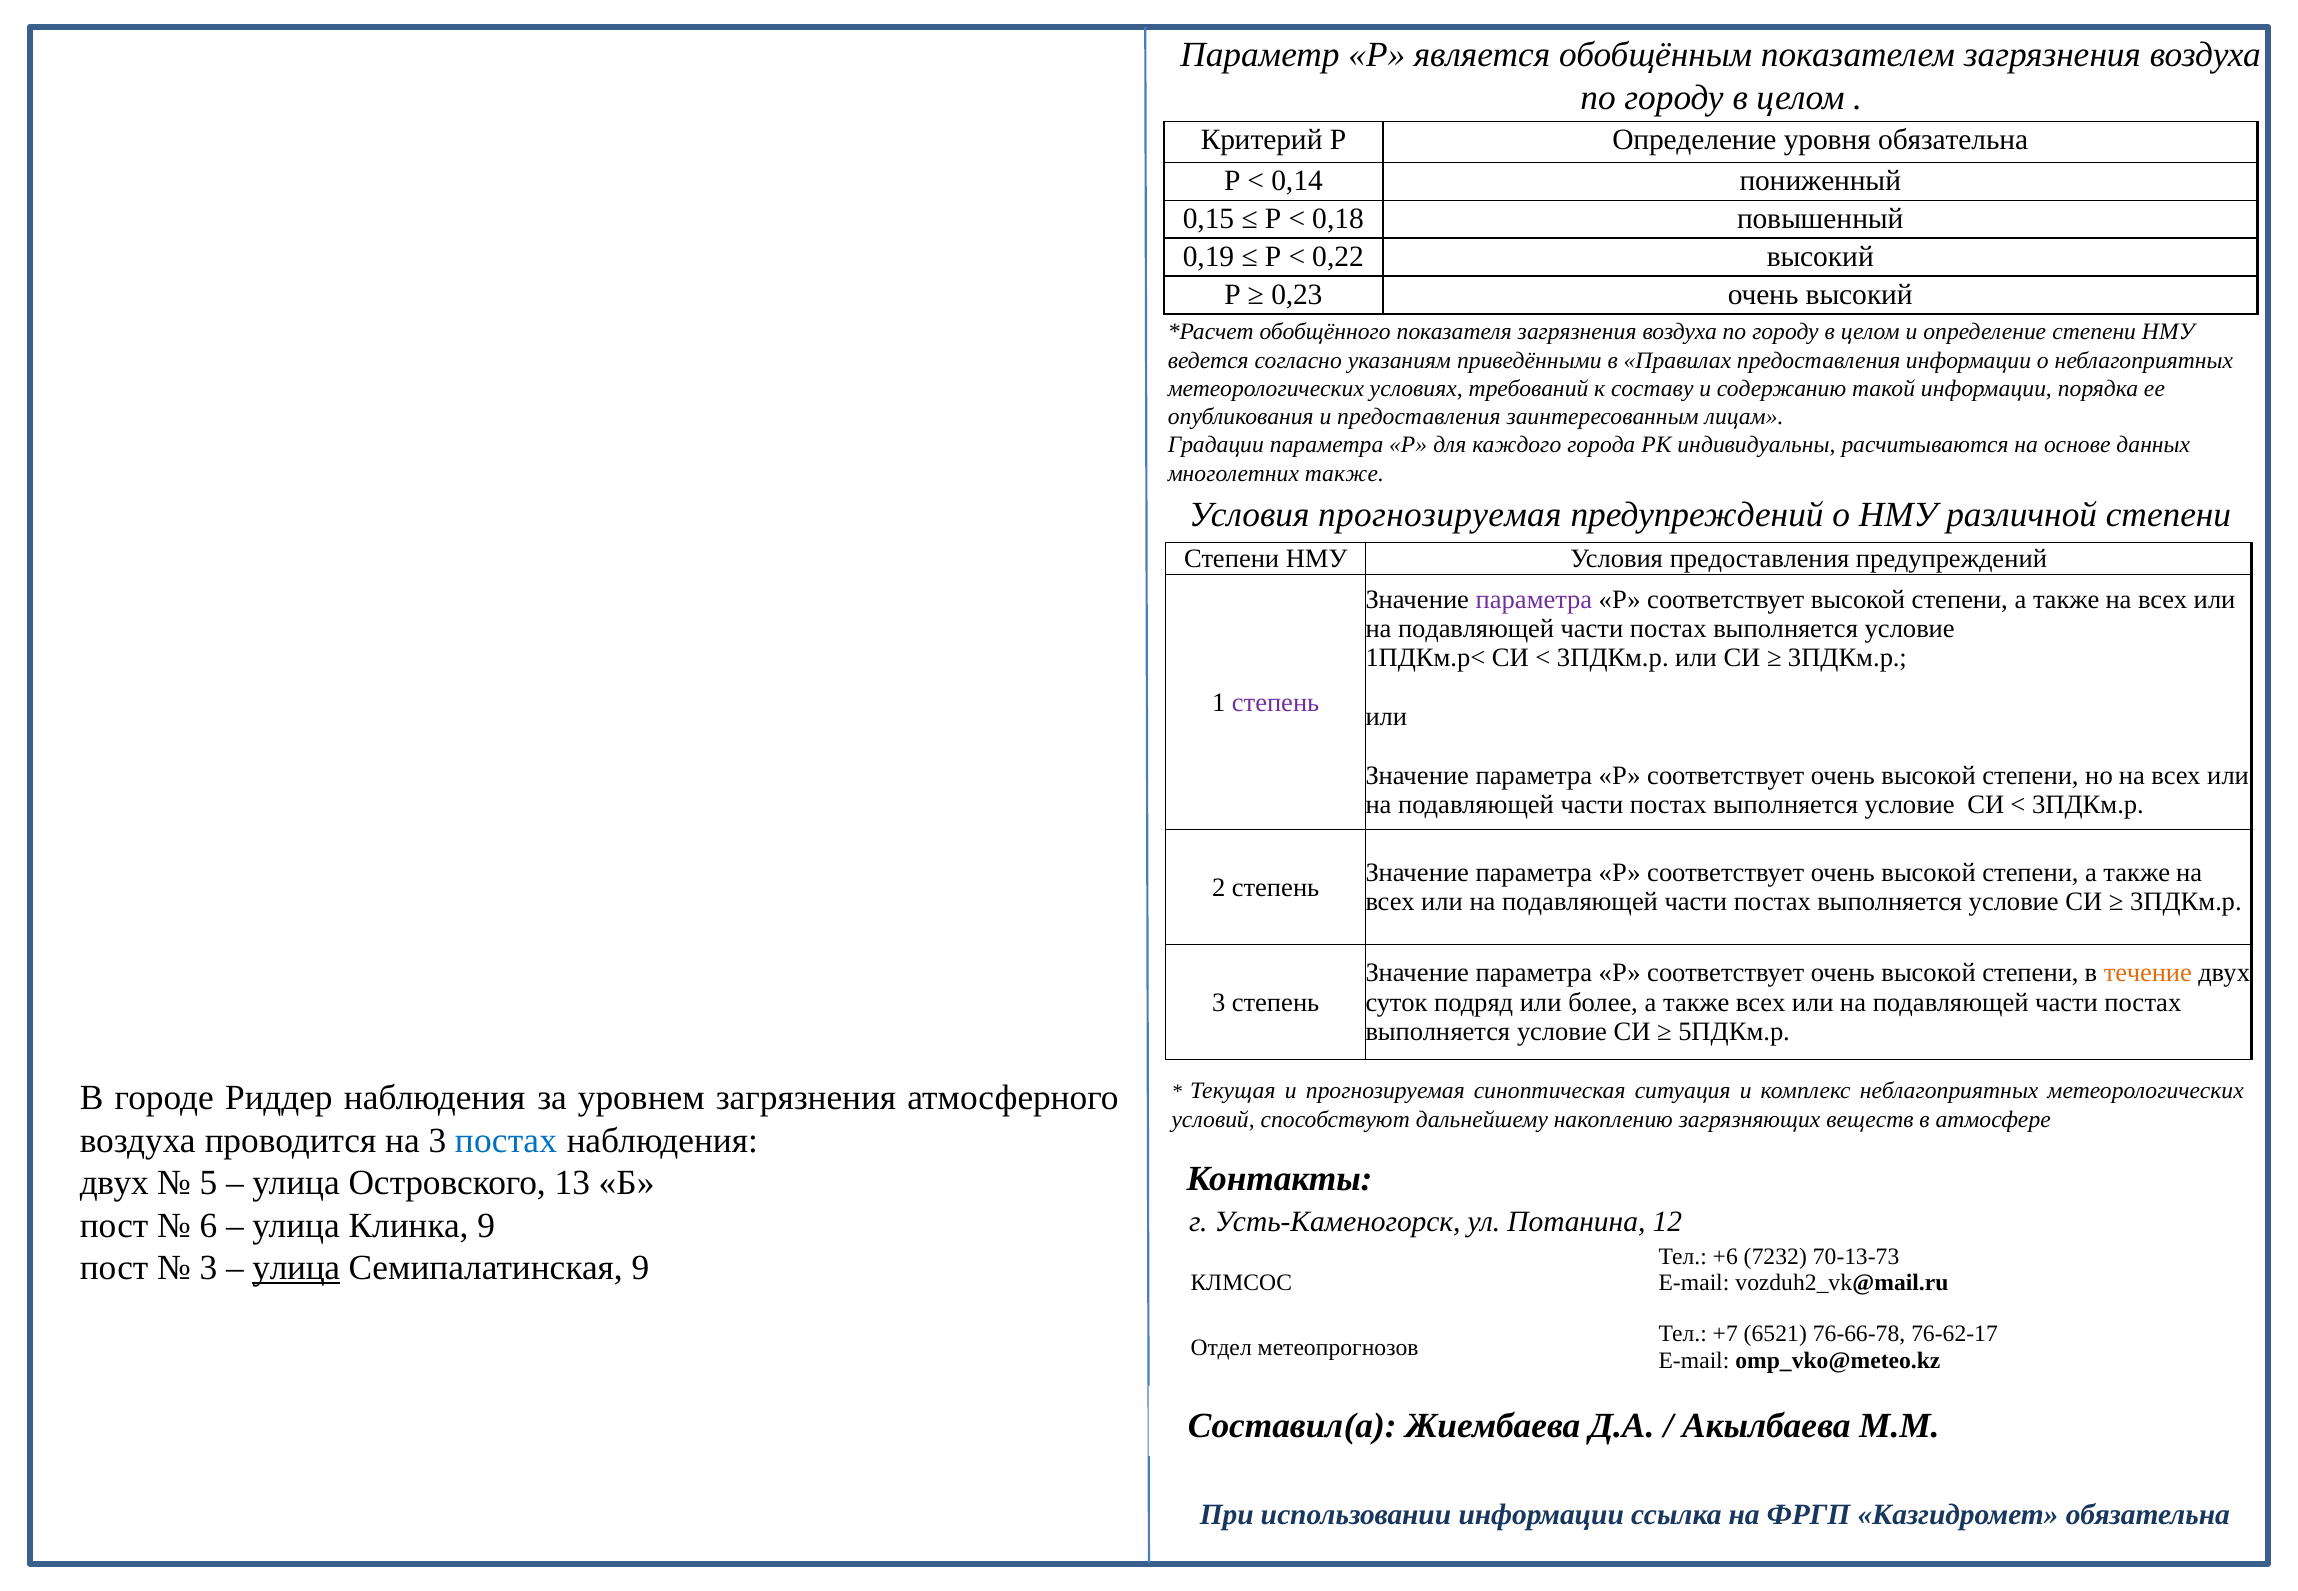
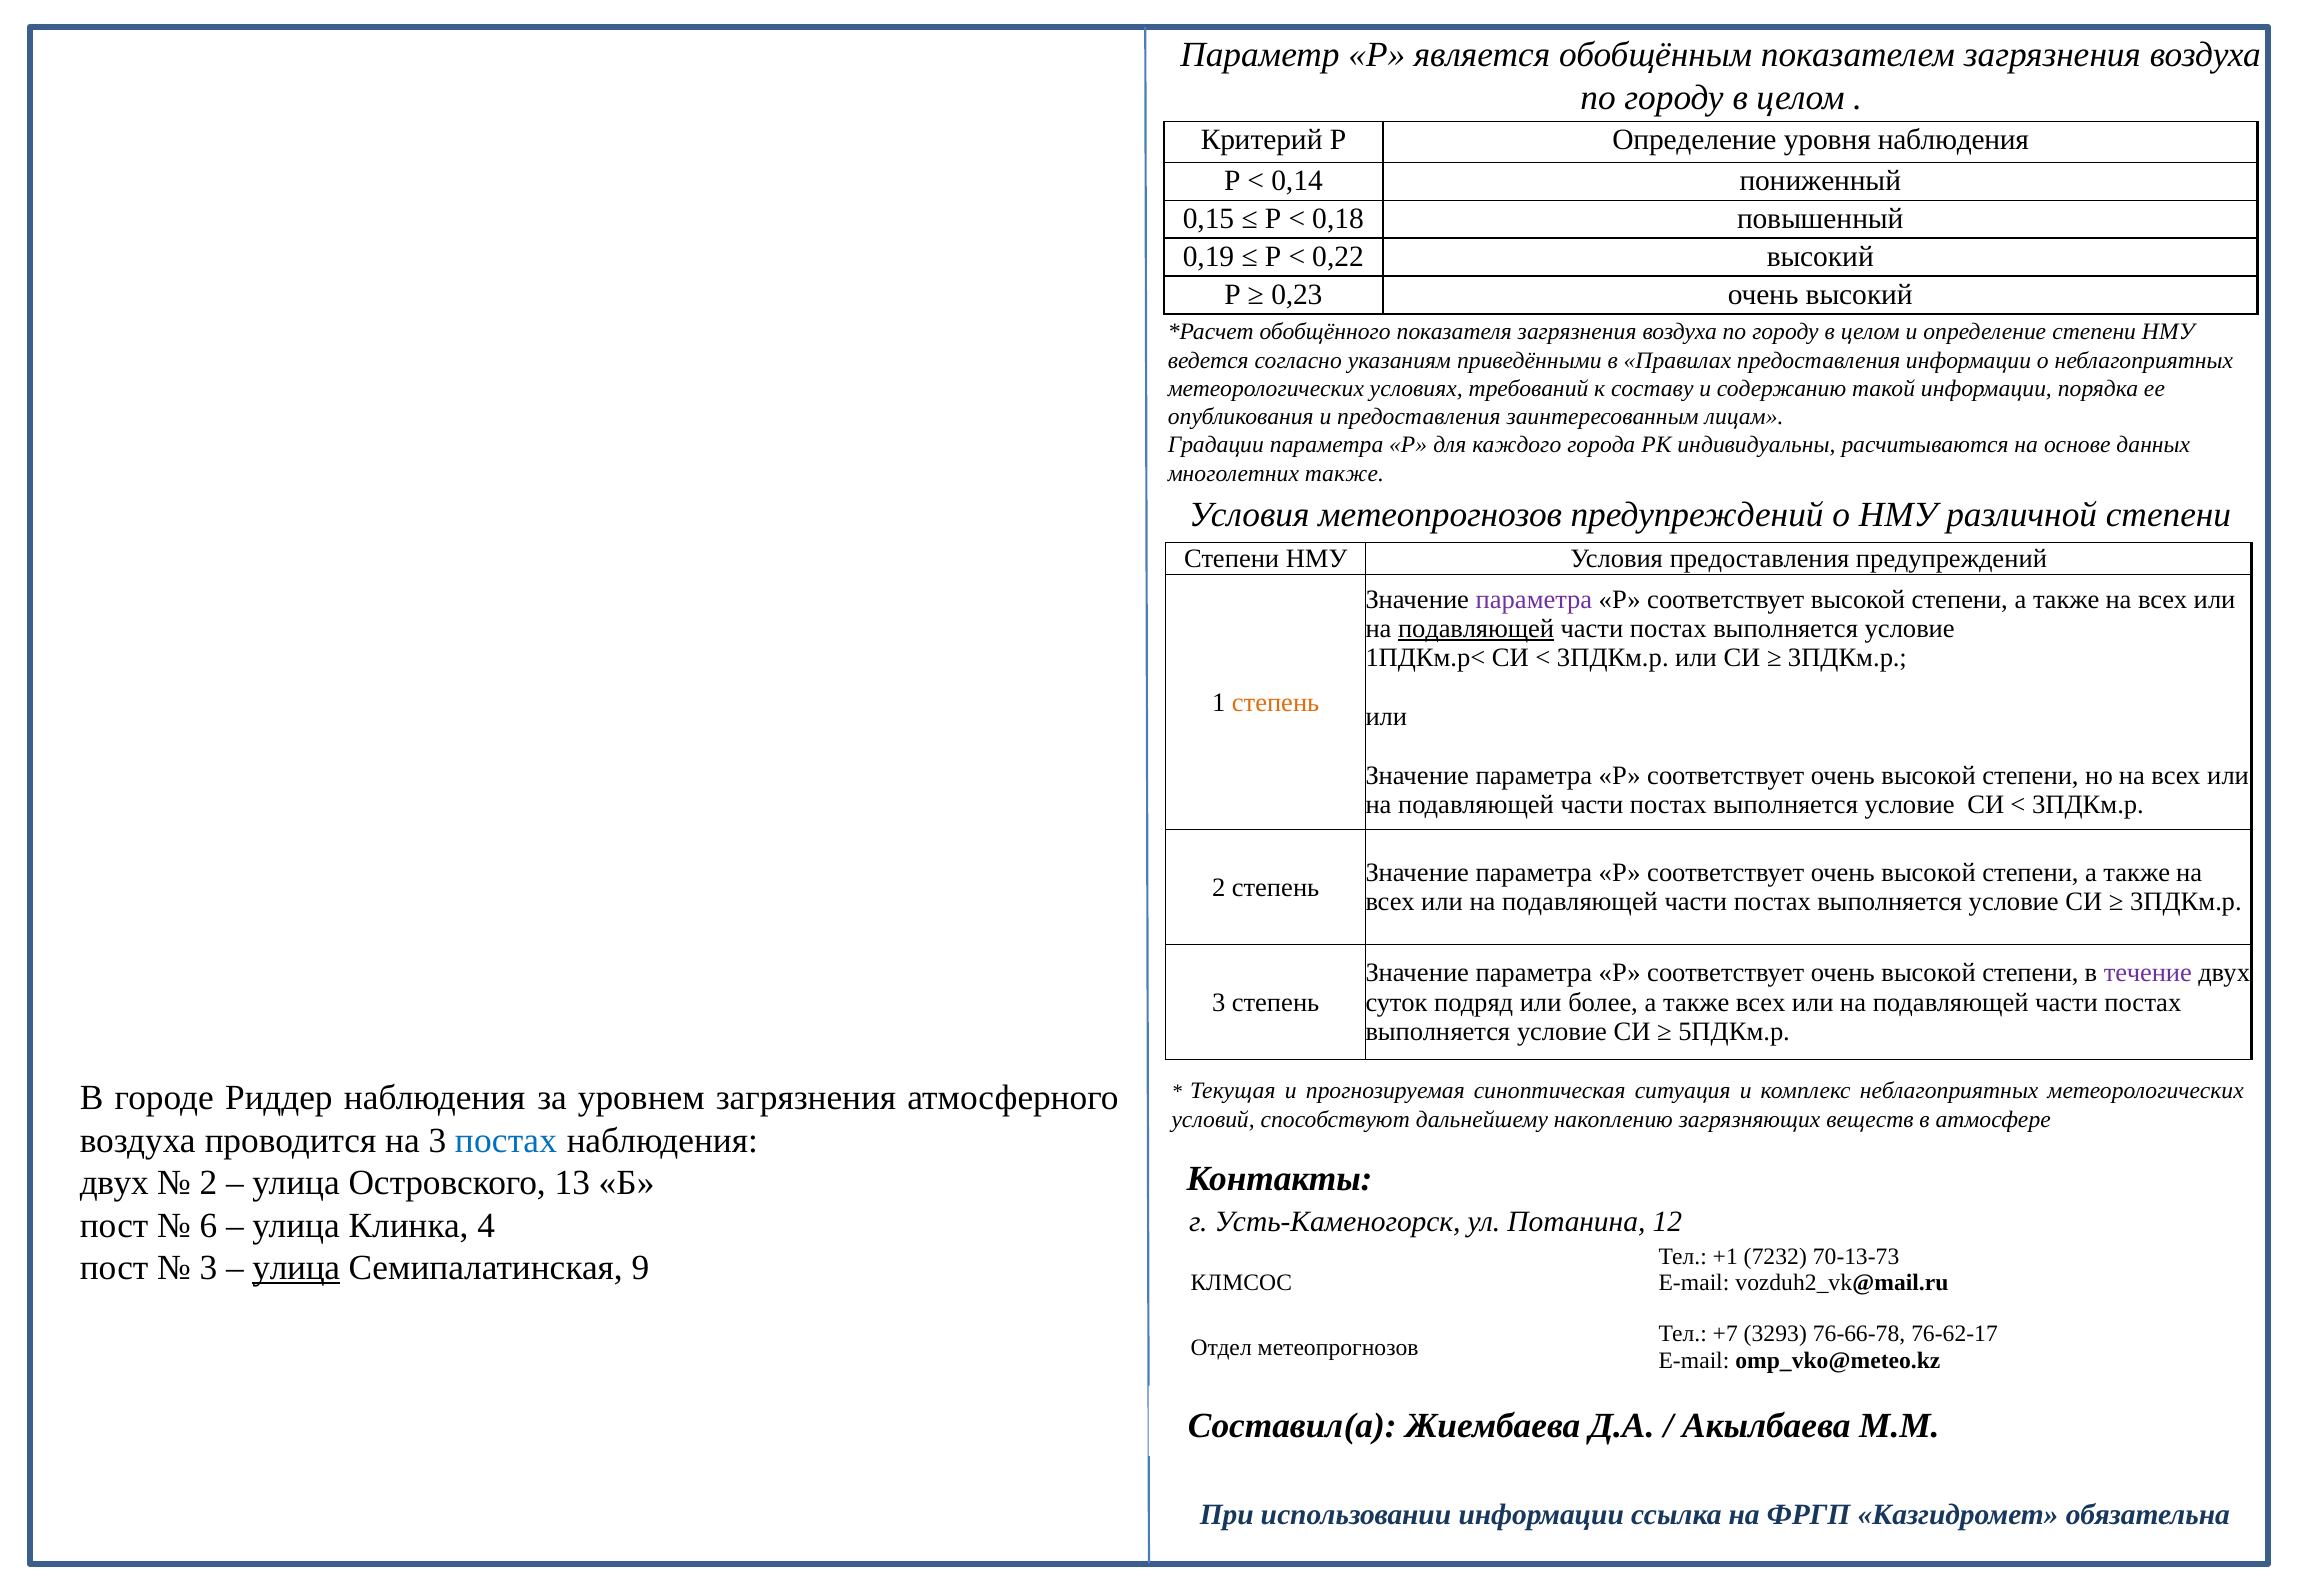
уровня обязательна: обязательна -> наблюдения (1953, 140)
Условия прогнозируемая: прогнозируемая -> метеопрогнозов (1440, 515)
подавляющей underline: none -> present (1476, 629)
степень colour: purple -> orange (1276, 702)
течение colour: orange -> purple (2148, 973)
5: 5 -> 2 (208, 1183)
Клинка 9: 9 -> 4 (486, 1225)
+6: +6 -> +1 (1725, 1256)
6521: 6521 -> 3293 (1775, 1334)
